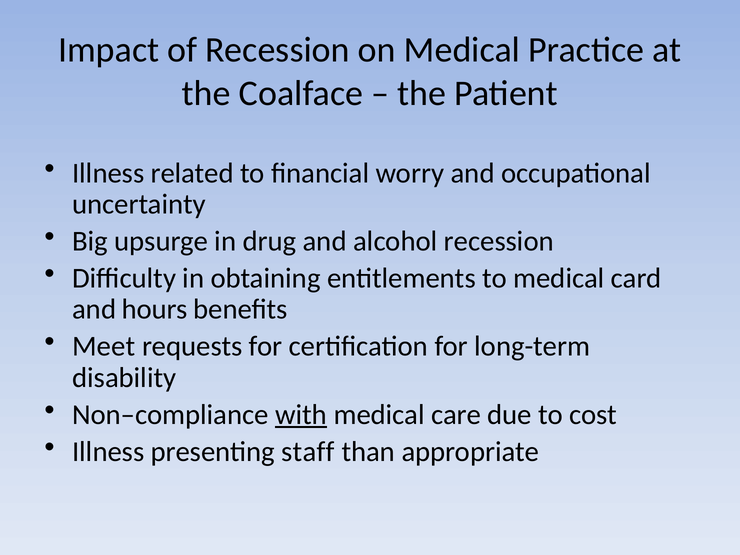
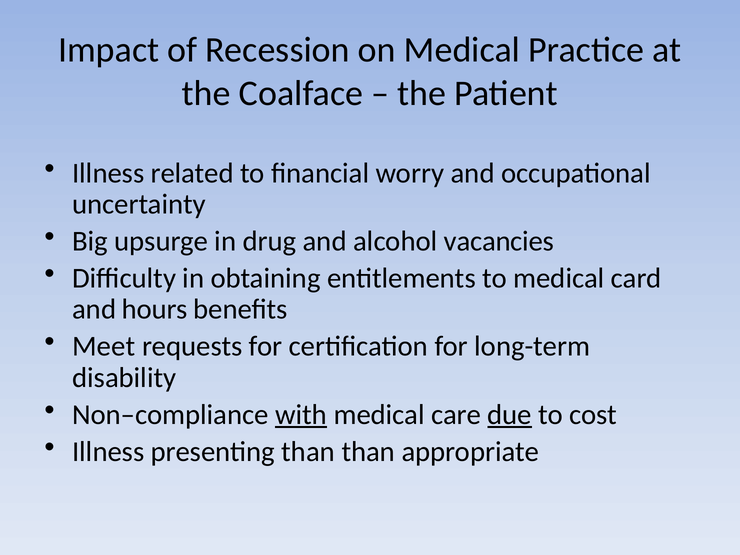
alcohol recession: recession -> vacancies (499, 241)
due underline: none -> present (510, 415)
presenting staff: staff -> than (308, 452)
